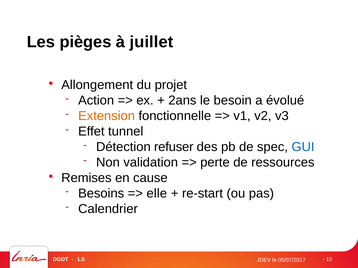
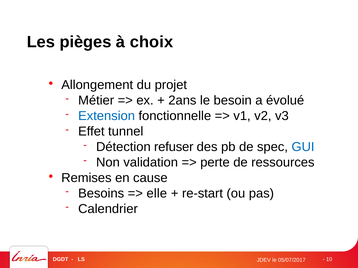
juillet: juillet -> choix (151, 42)
Action: Action -> Métier (96, 101)
Extension colour: orange -> blue (107, 116)
